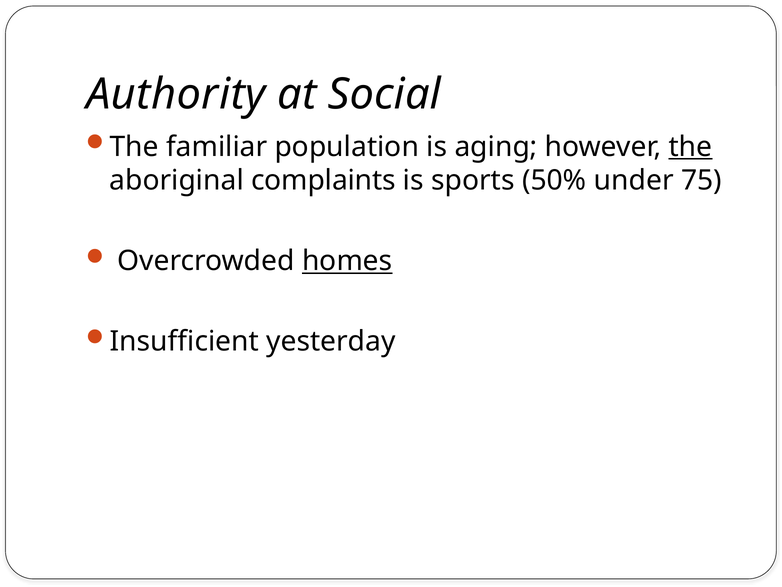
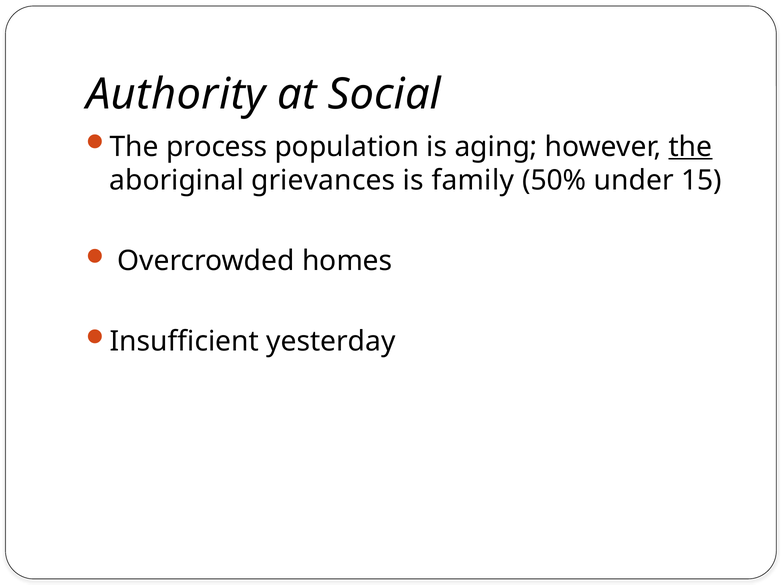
familiar: familiar -> process (217, 147)
complaints: complaints -> grievances (323, 180)
sports: sports -> family (473, 180)
75: 75 -> 15 (701, 180)
homes underline: present -> none (347, 261)
